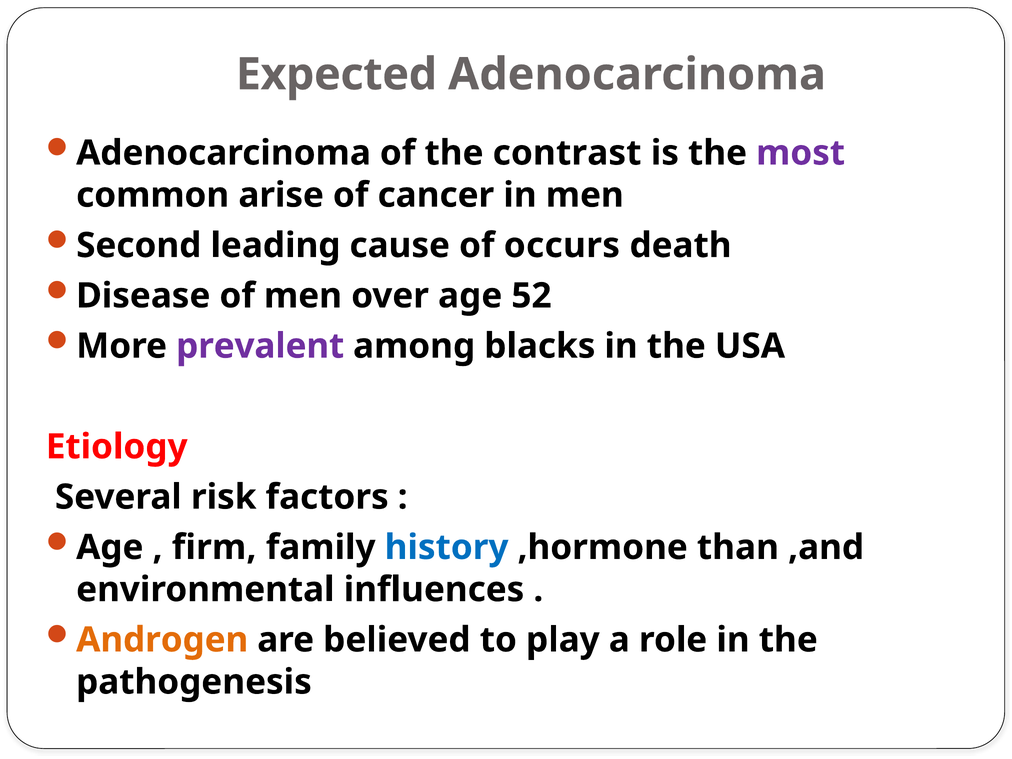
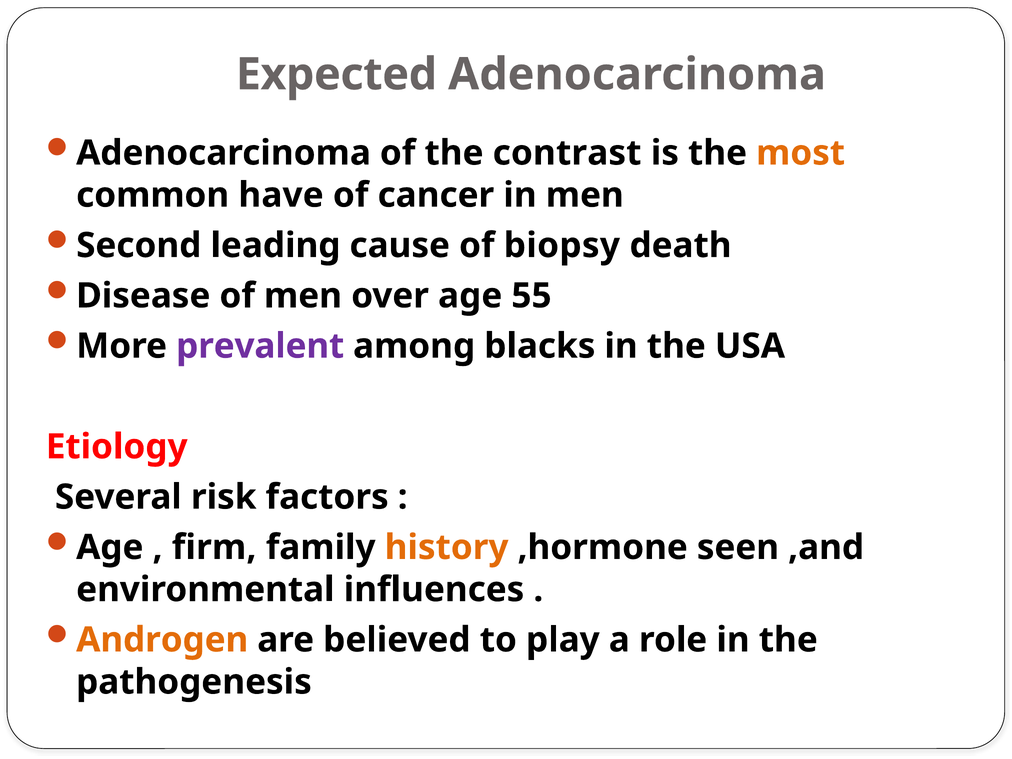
most colour: purple -> orange (801, 153)
arise: arise -> have (281, 195)
occurs: occurs -> biopsy (562, 245)
52: 52 -> 55 (531, 296)
history colour: blue -> orange (447, 547)
than: than -> seen (738, 547)
